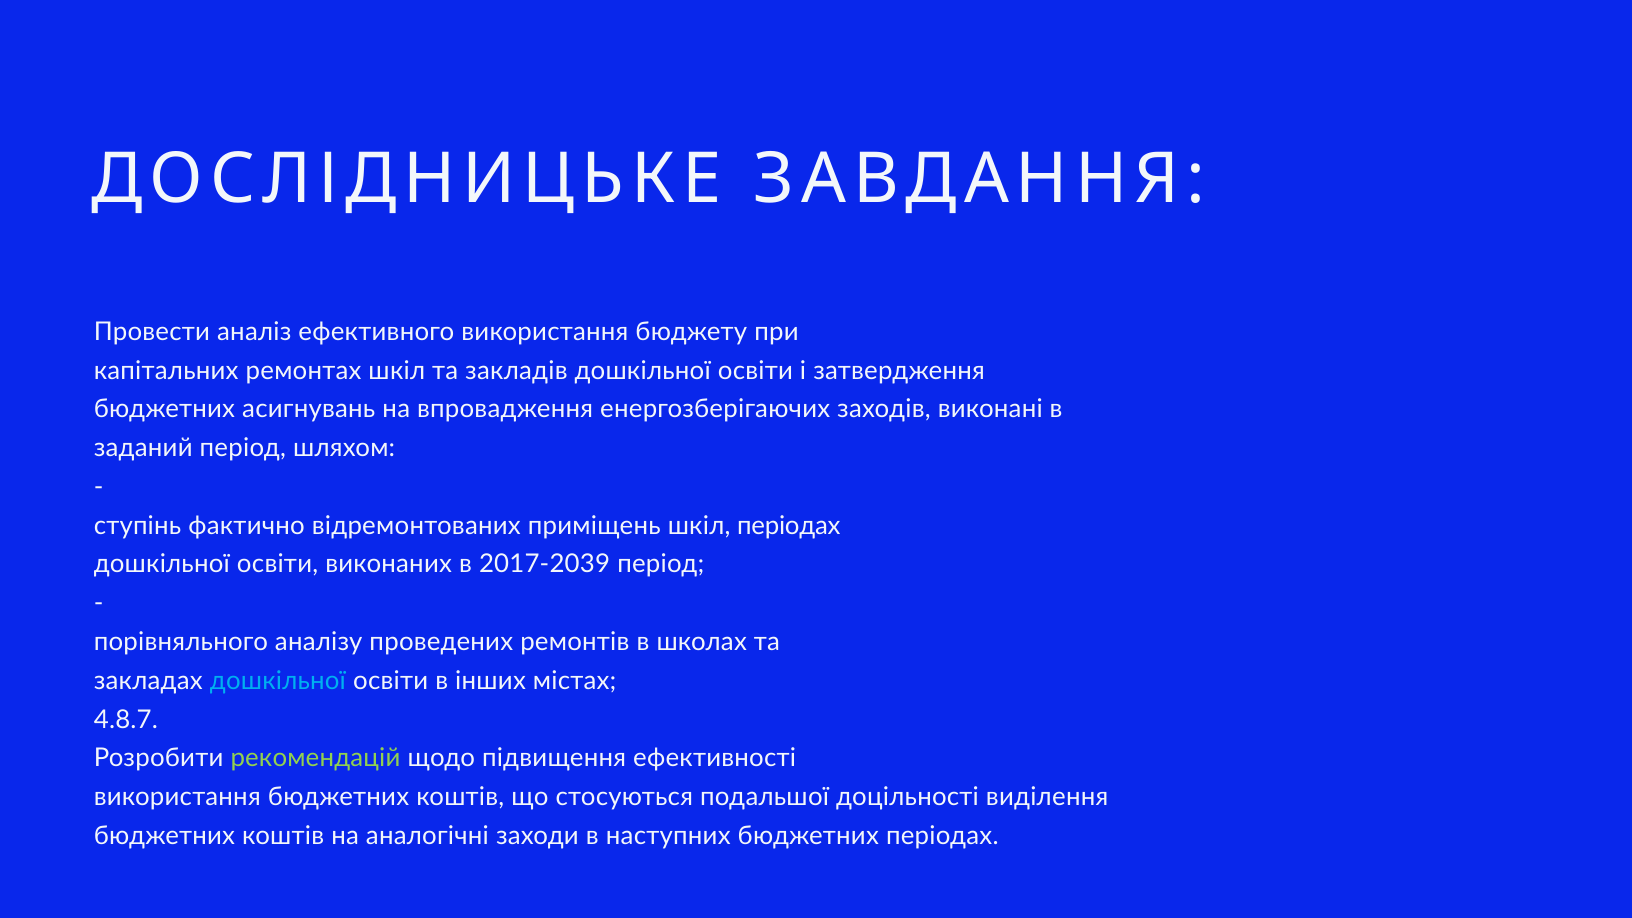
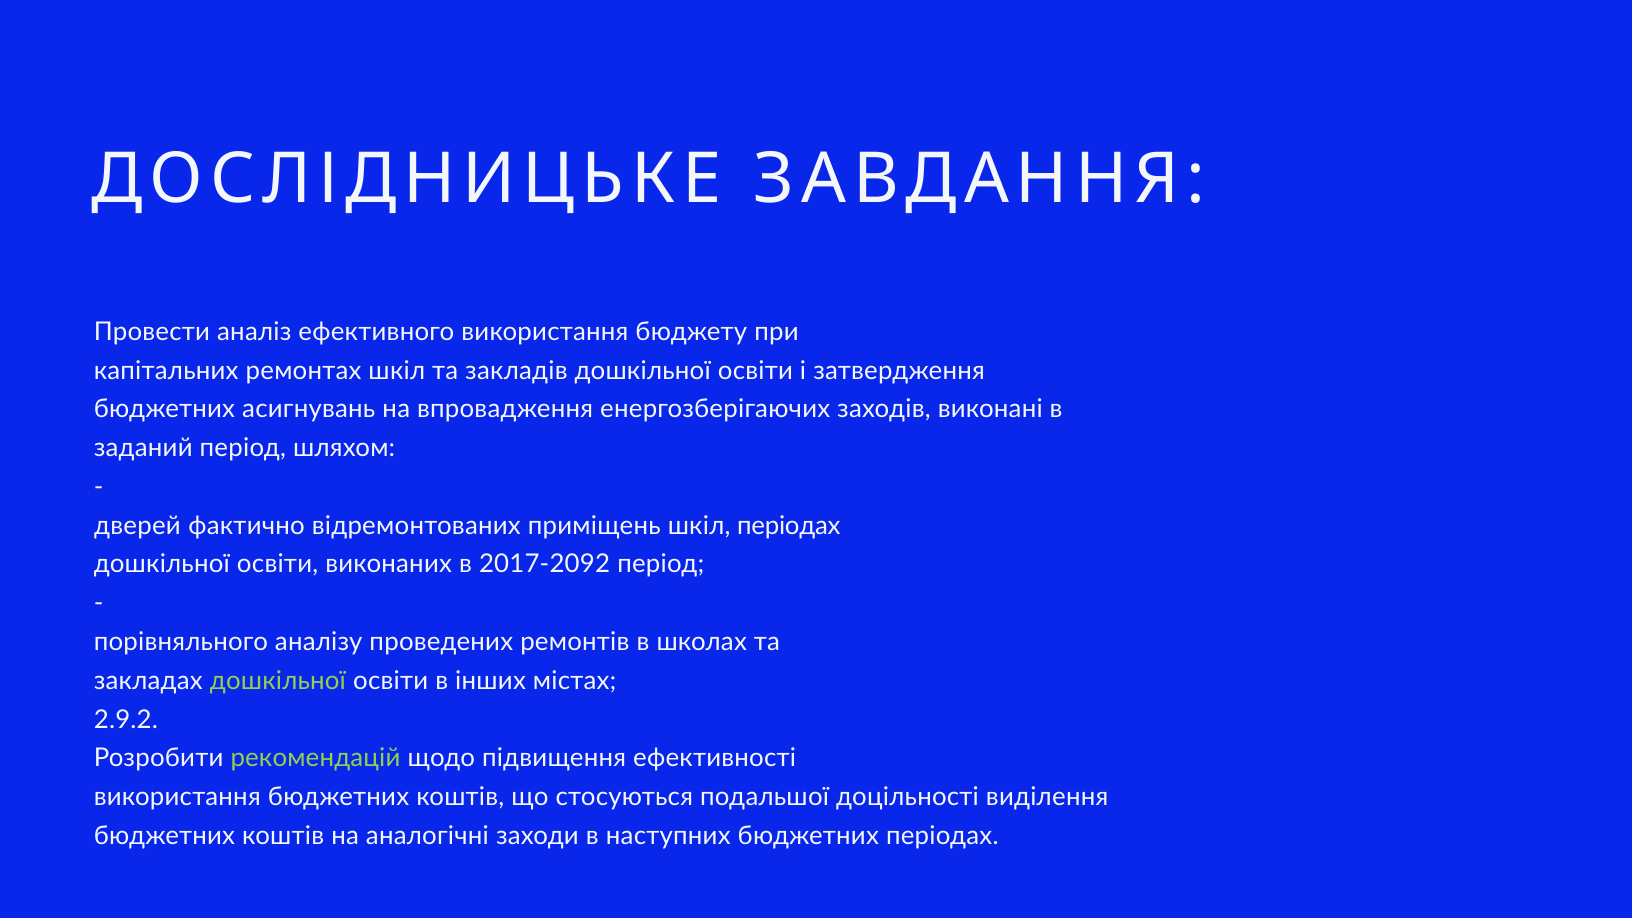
ступінь: ступінь -> дверей (137, 526)
2017-2039: 2017-2039 -> 2017-2092 (545, 564)
дошкільної colour: light blue -> light green (278, 681)
4.8.7: 4.8.7 -> 2.9.2 (126, 720)
